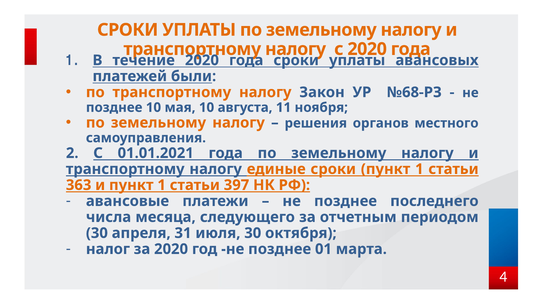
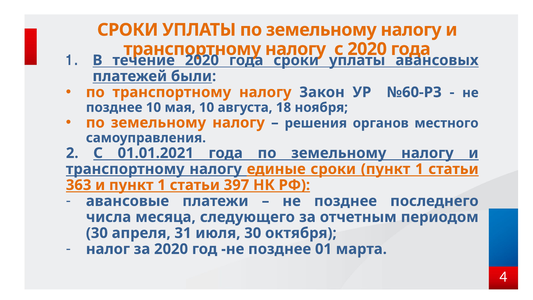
№68-РЗ: №68-РЗ -> №60-РЗ (414, 92)
11: 11 -> 18 (284, 107)
